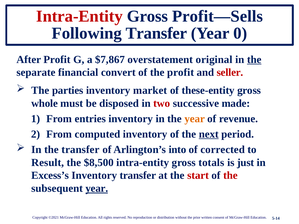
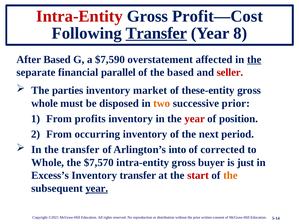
Profit—Sells: Profit—Sells -> Profit—Cost (218, 16)
Transfer underline: none -> present (156, 33)
0: 0 -> 8 (240, 33)
After Profit: Profit -> Based (57, 60)
$7,867: $7,867 -> $7,590 (110, 60)
original: original -> affected (214, 60)
convert: convert -> parallel (118, 73)
the profit: profit -> based (181, 73)
two colour: red -> orange (162, 103)
successive made: made -> prior (236, 103)
entries: entries -> profits (90, 119)
year colour: orange -> red (195, 119)
revenue: revenue -> position (239, 119)
computed: computed -> occurring (97, 134)
next underline: present -> none (209, 134)
Result: Result -> Whole (48, 163)
$8,500: $8,500 -> $7,570 (99, 163)
totals: totals -> buyer (211, 163)
the colour: red -> orange (230, 176)
